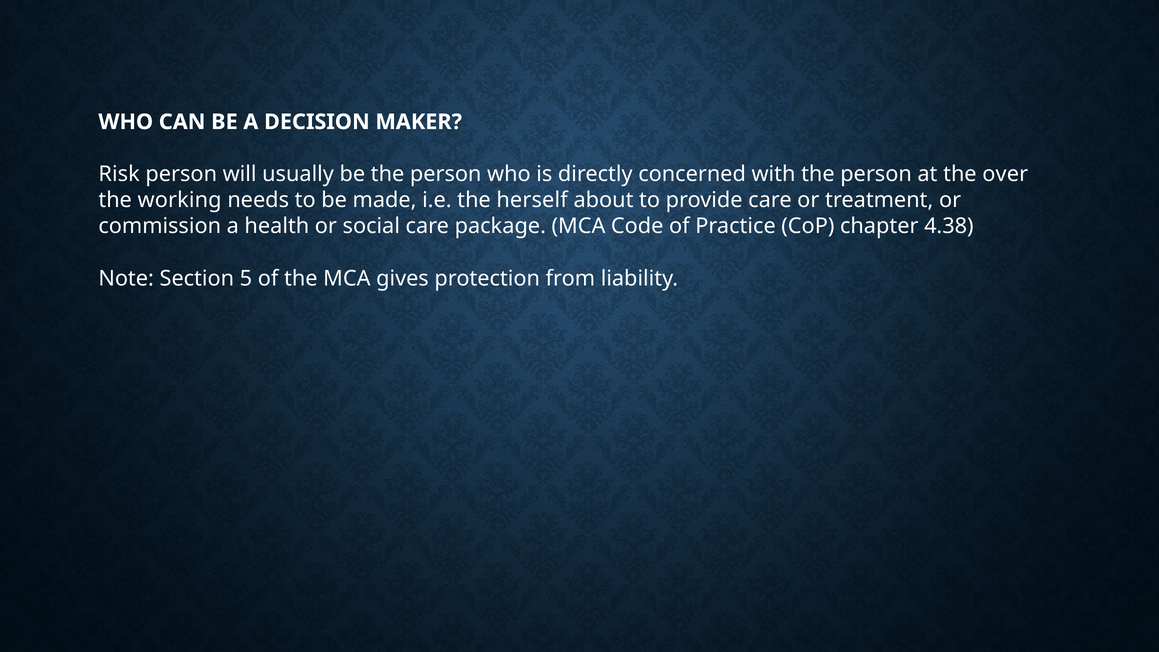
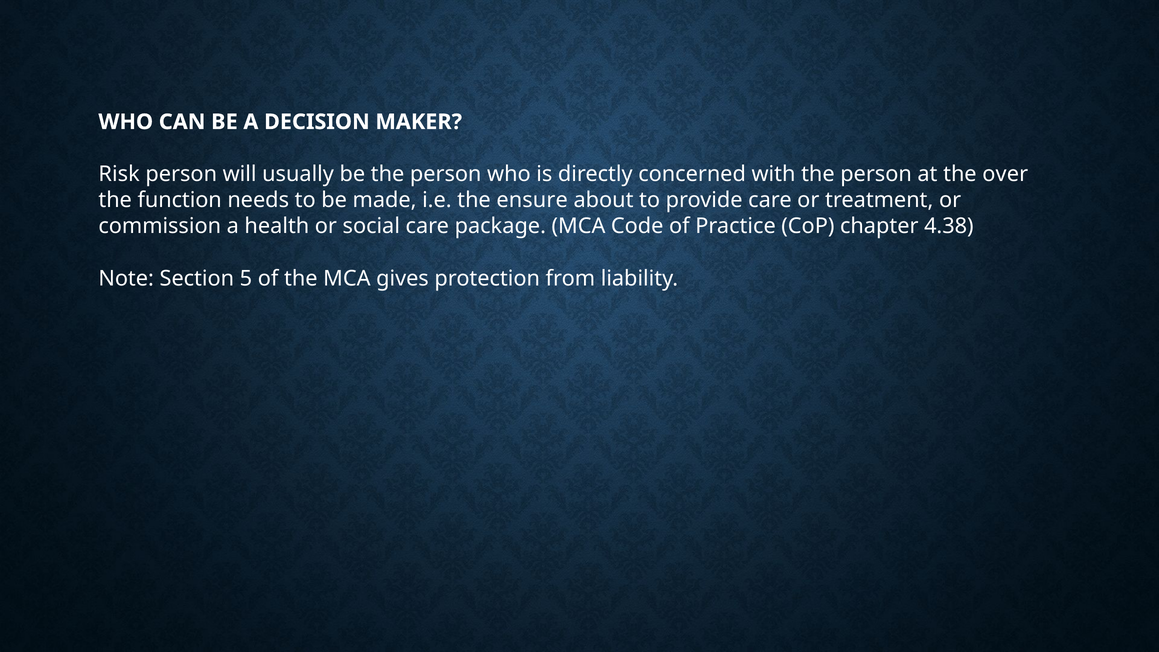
working: working -> function (180, 200)
herself: herself -> ensure (532, 200)
